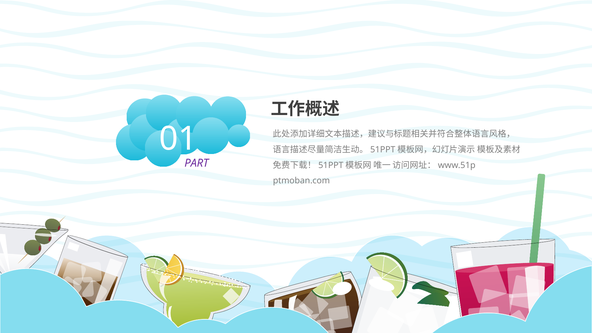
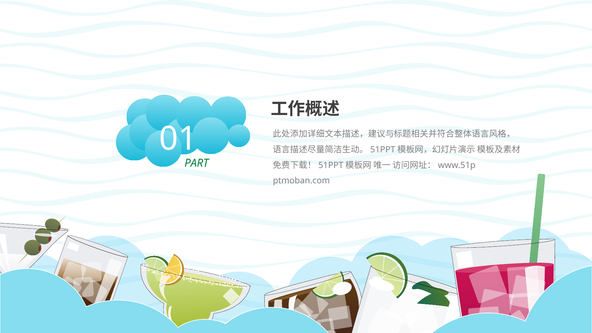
PART colour: purple -> green (197, 163)
